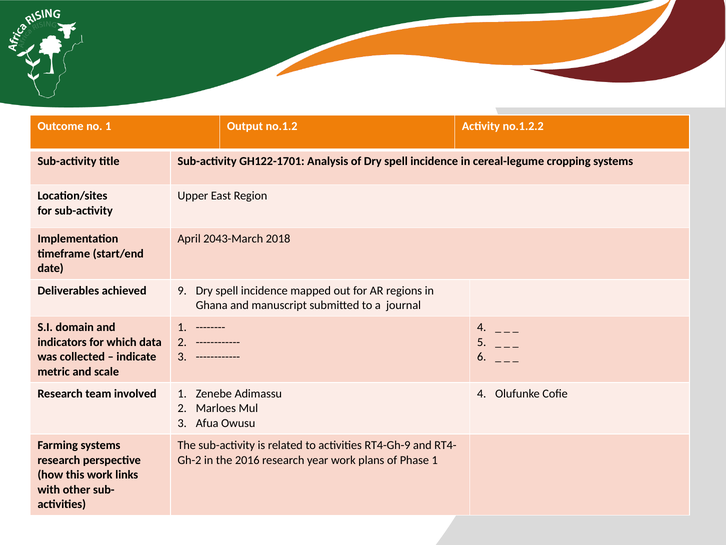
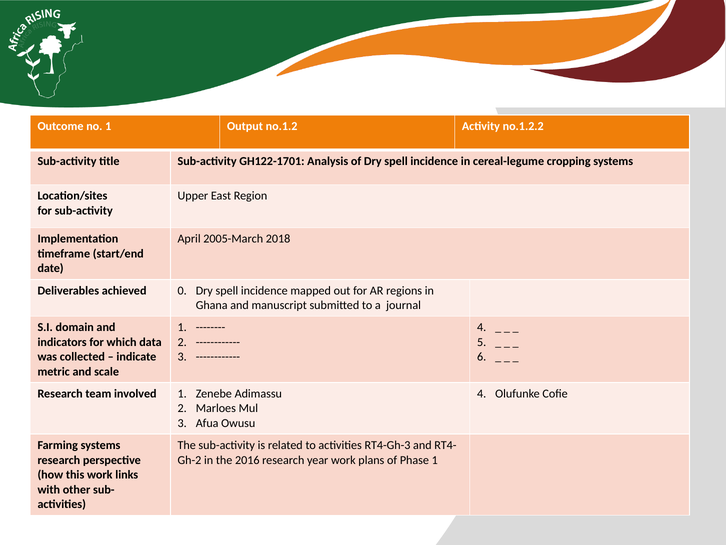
2043-March: 2043-March -> 2005-March (233, 239)
9: 9 -> 0 (182, 290)
RT4-Gh-9: RT4-Gh-9 -> RT4-Gh-3 (388, 445)
